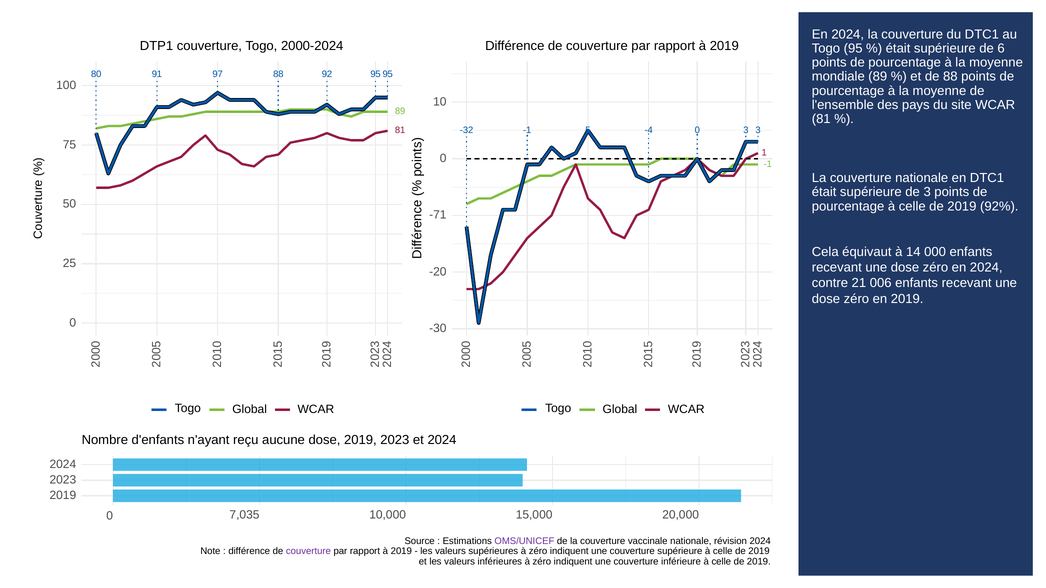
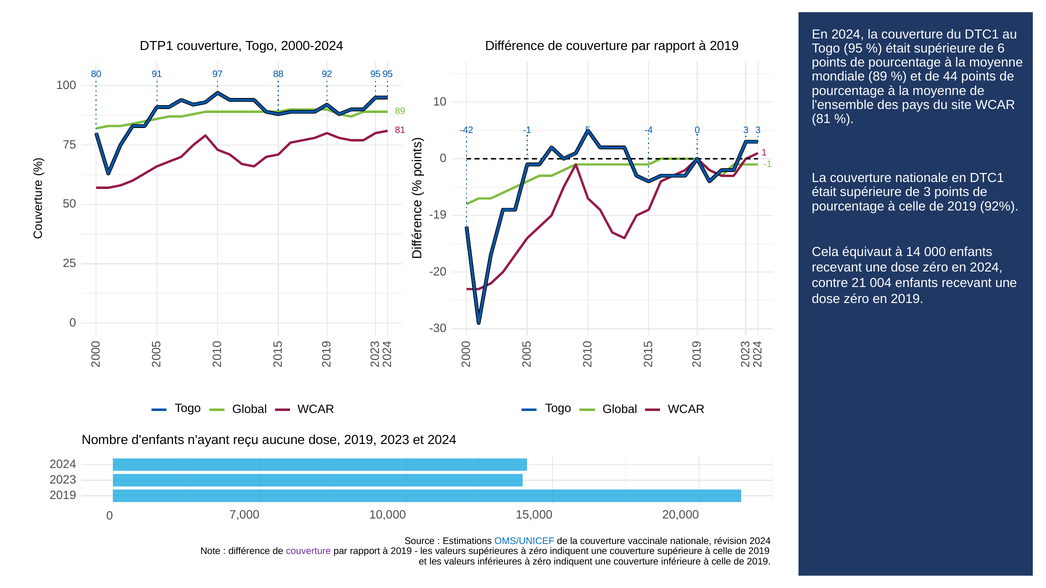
de 88: 88 -> 44 (950, 77)
-32: -32 -> -42 (467, 130)
-71: -71 -> -19 (438, 215)
006: 006 -> 004 (881, 283)
7,035: 7,035 -> 7,000 (244, 515)
OMS/UNICEF colour: purple -> blue (524, 541)
